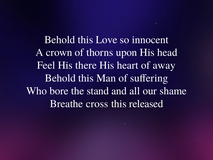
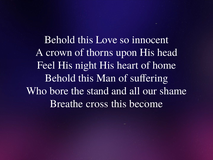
there: there -> night (86, 65)
away: away -> home (164, 65)
released: released -> become (146, 104)
